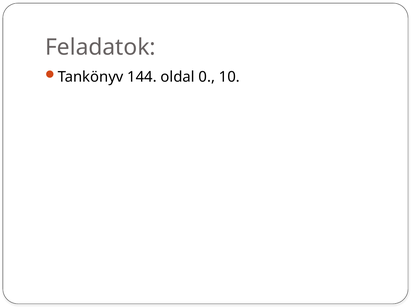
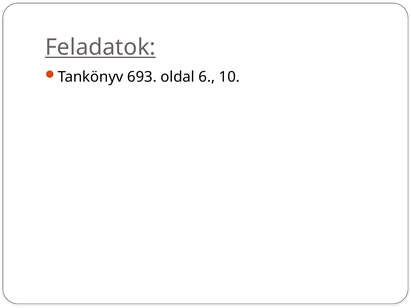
Feladatok underline: none -> present (100, 47)
144: 144 -> 693 (142, 77)
0: 0 -> 6 (207, 77)
